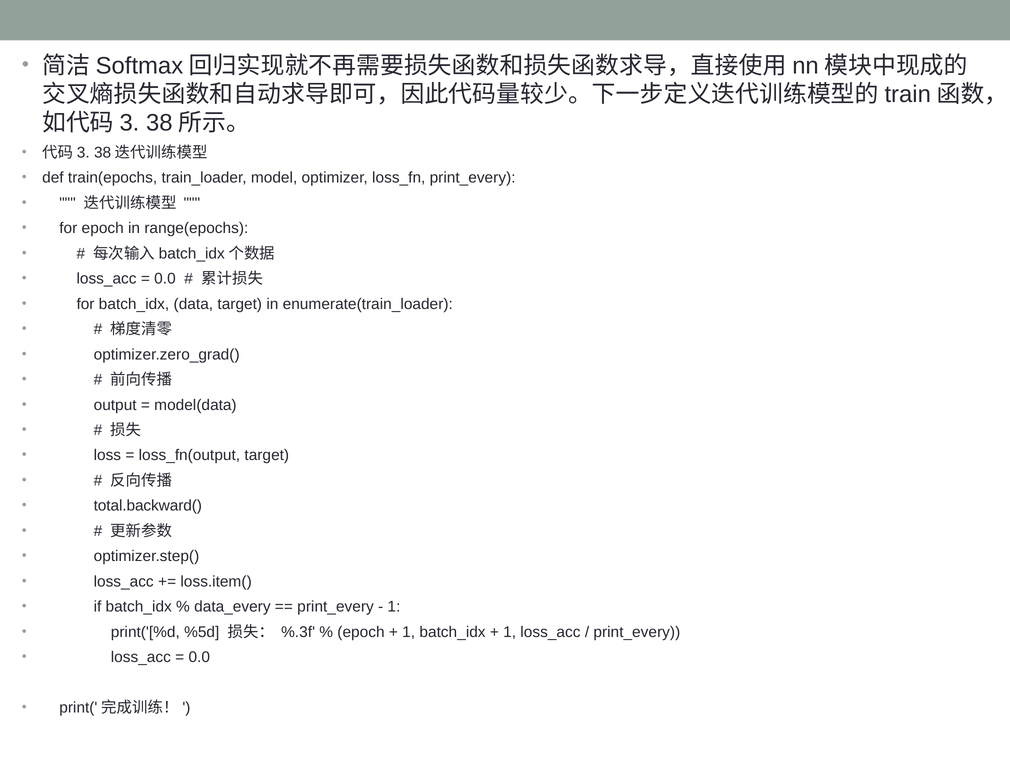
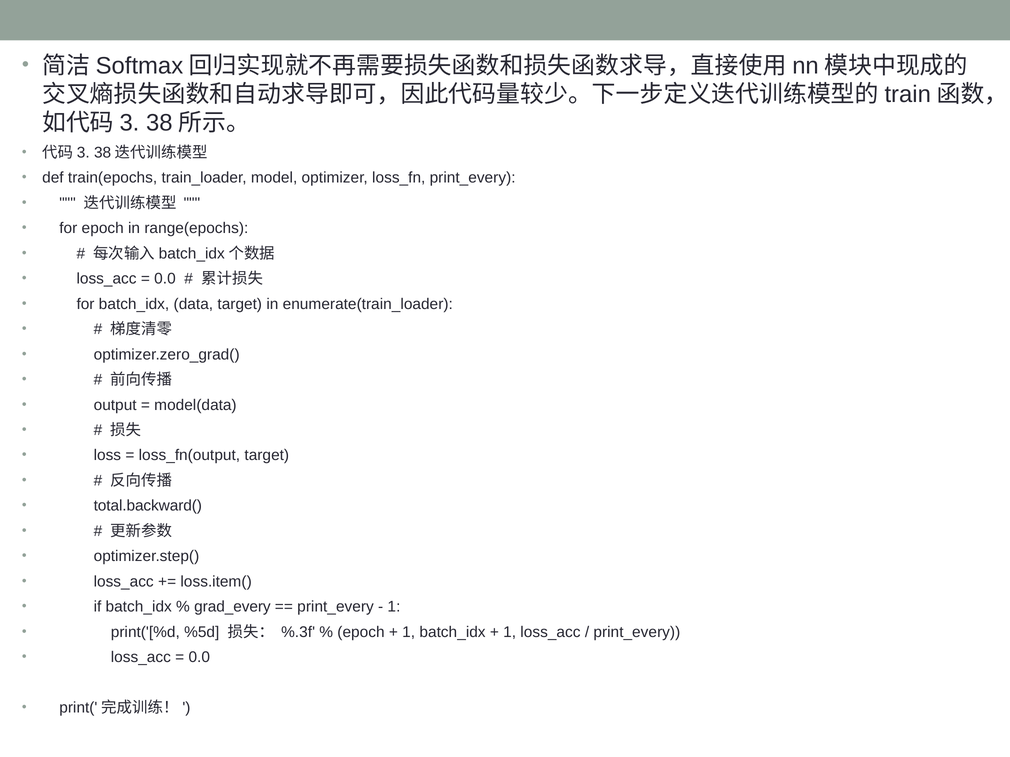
data_every: data_every -> grad_every (232, 607)
